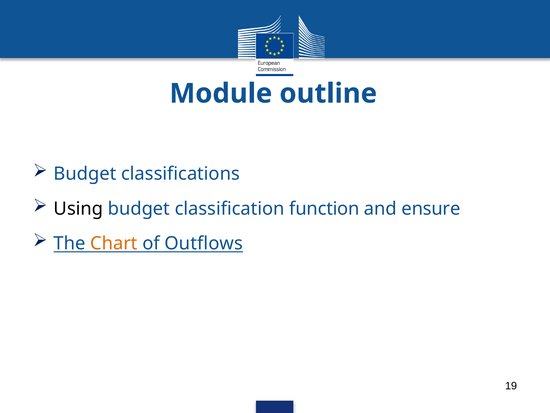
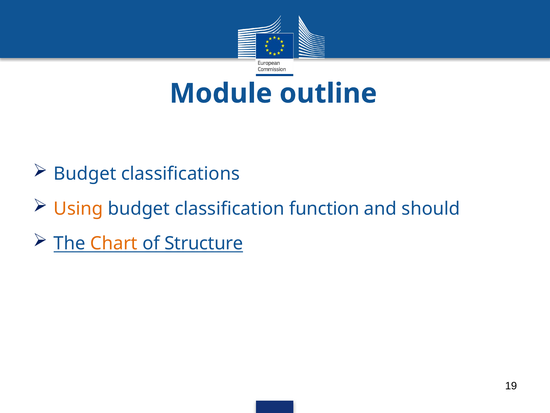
Using colour: black -> orange (78, 208)
ensure: ensure -> should (431, 208)
Outflows: Outflows -> Structure (204, 243)
